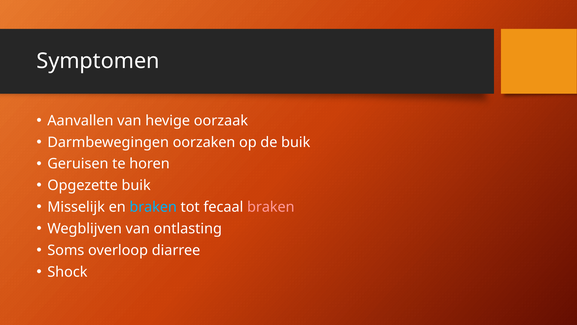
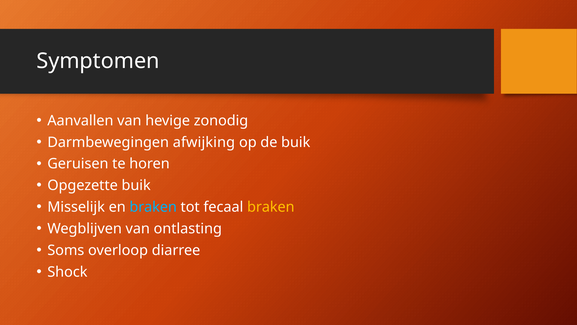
oorzaak: oorzaak -> zonodig (221, 120)
oorzaken: oorzaken -> afwijking (204, 142)
braken colour: pink -> yellow (271, 207)
